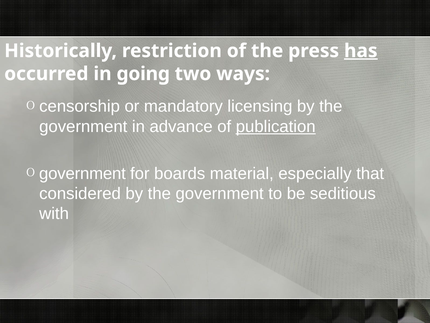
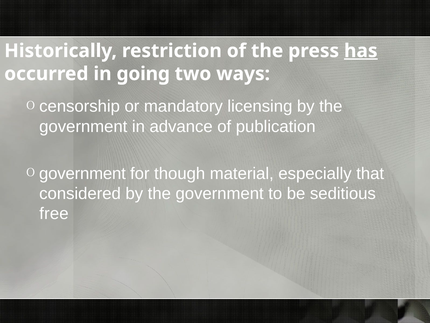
publication underline: present -> none (276, 126)
boards: boards -> though (180, 173)
with: with -> free (54, 213)
